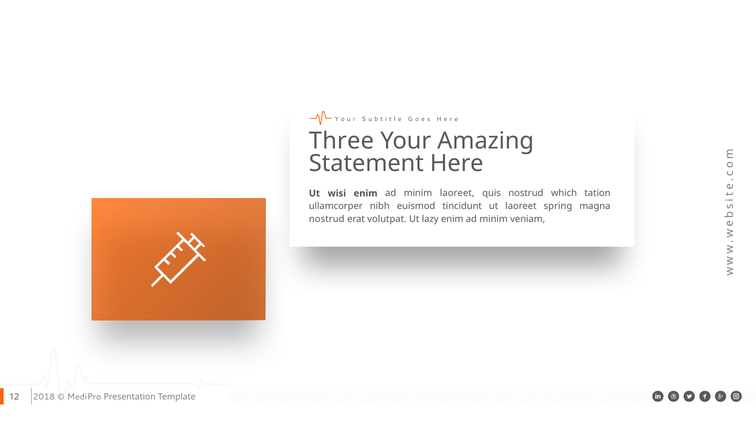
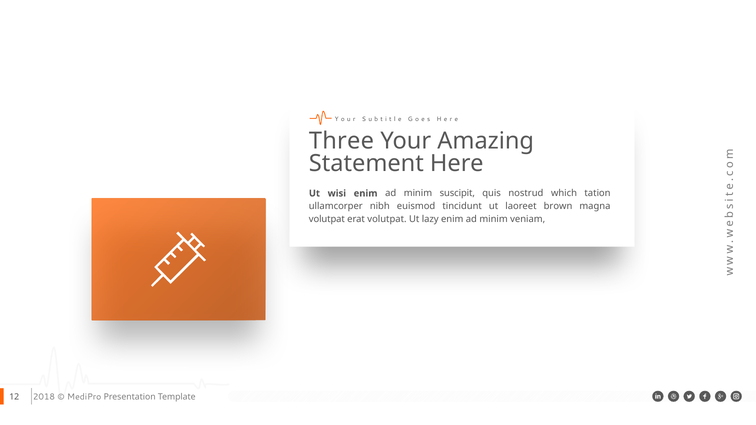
minim laoreet: laoreet -> suscipit (457, 193)
spring: spring -> brown (558, 206)
nostrud: nostrud -> volutpat (327, 219)
